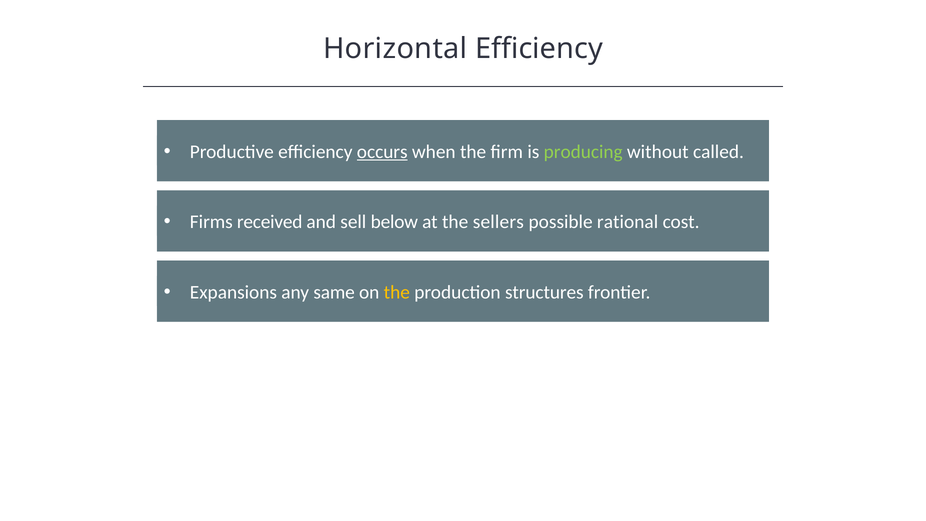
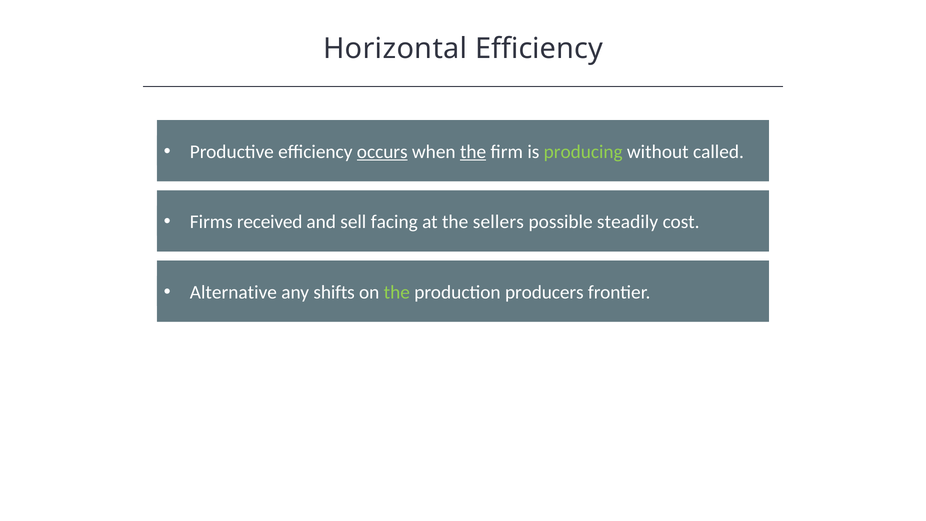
the underline: none -> present (473, 152)
below: below -> facing (394, 222)
rational: rational -> steadily (628, 222)
Expansions: Expansions -> Alternative (233, 292)
same: same -> shifts (334, 292)
the colour: yellow -> light green (397, 292)
structures: structures -> producers (544, 292)
